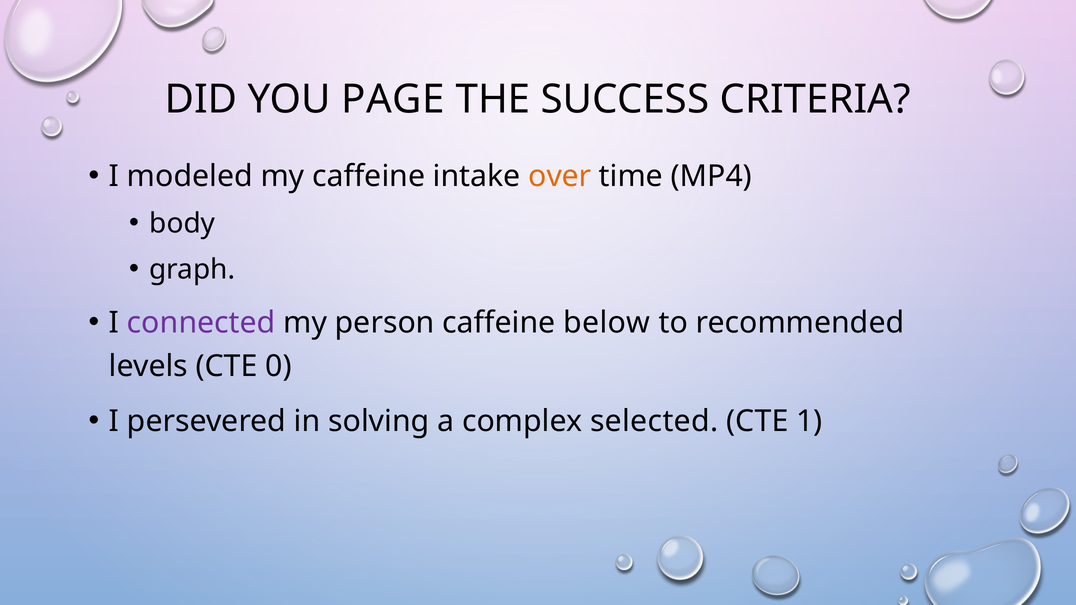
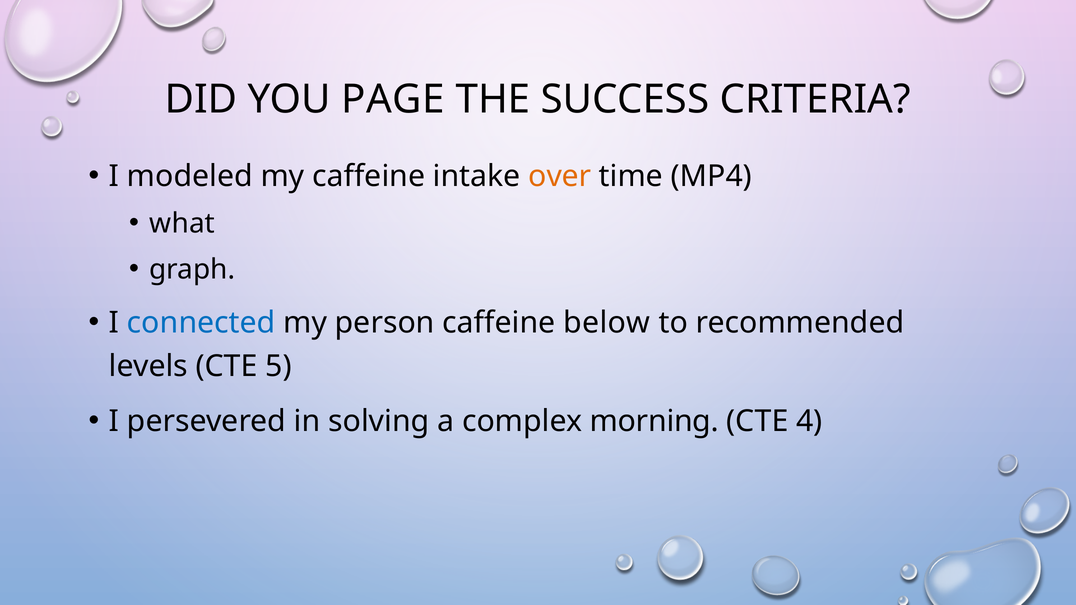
body: body -> what (182, 224)
connected colour: purple -> blue (201, 323)
0: 0 -> 5 (279, 367)
selected: selected -> morning (654, 421)
1: 1 -> 4 (809, 421)
